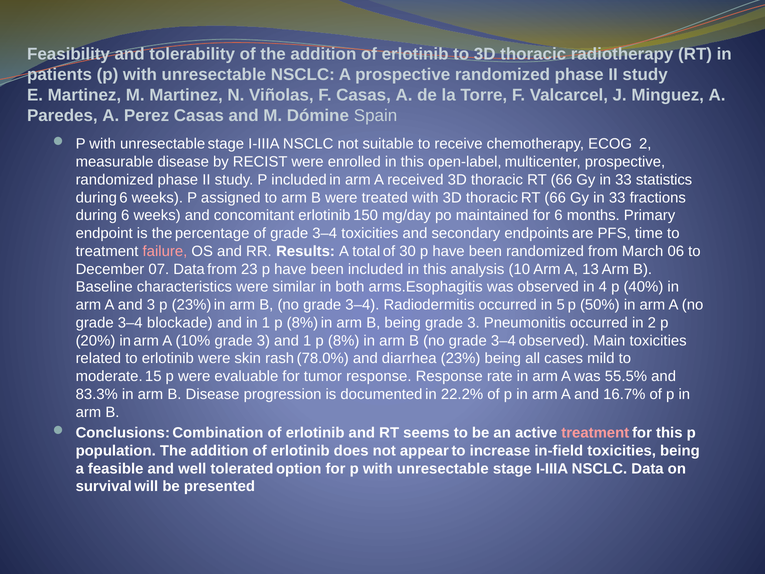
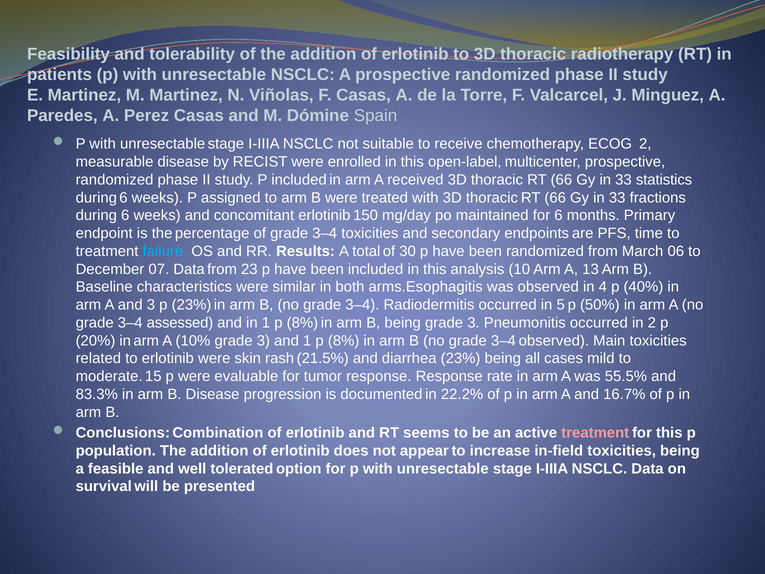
failure colour: pink -> light blue (165, 251)
blockade: blockade -> assessed (180, 323)
78.0%: 78.0% -> 21.5% (323, 358)
